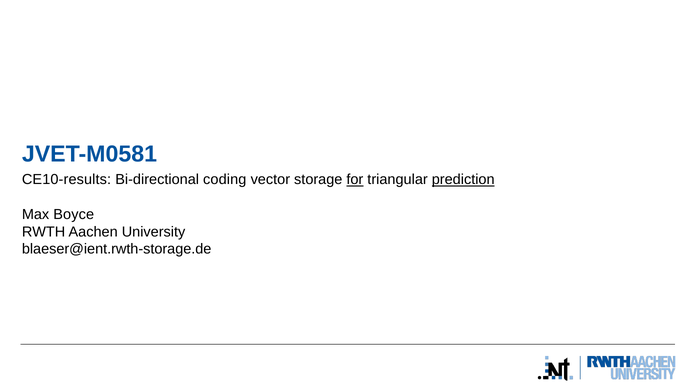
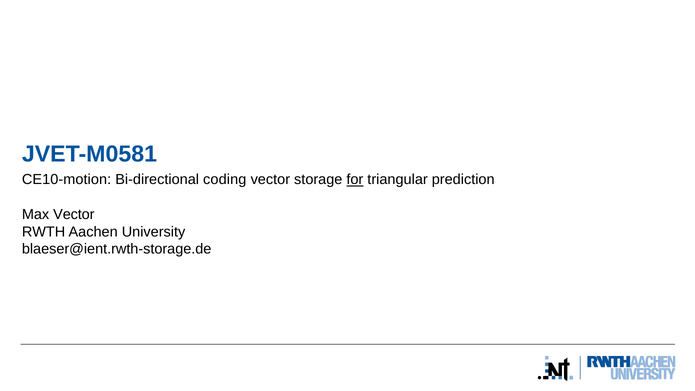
CE10-results: CE10-results -> CE10-motion (67, 180)
prediction underline: present -> none (463, 180)
Max Boyce: Boyce -> Vector (74, 214)
